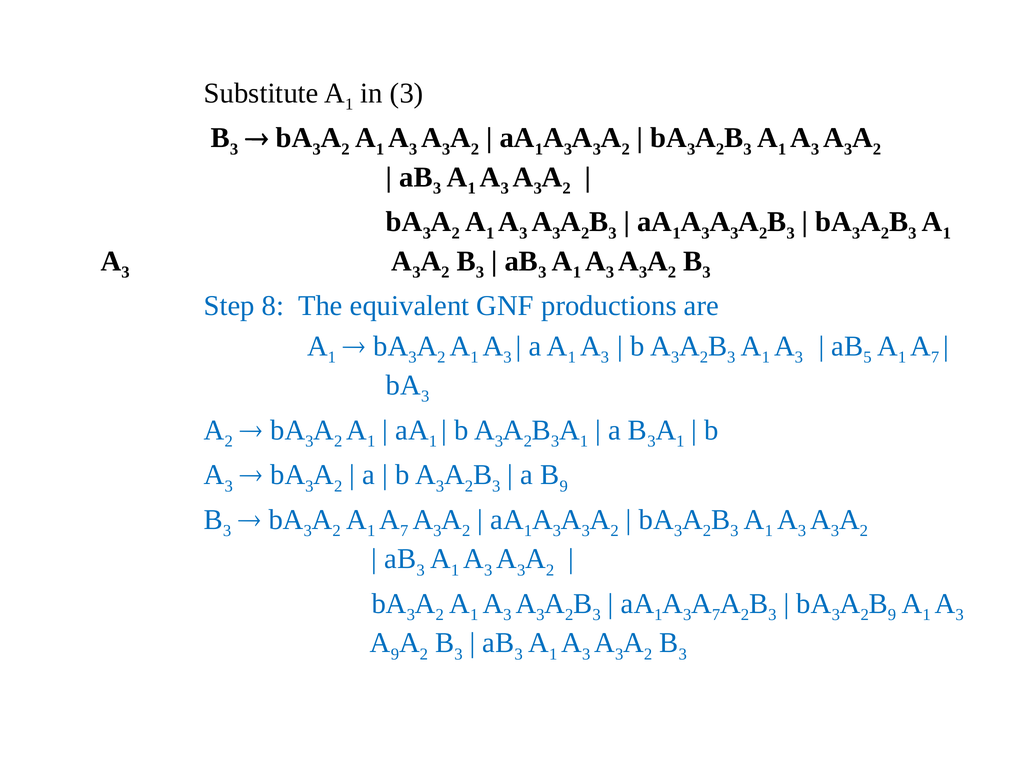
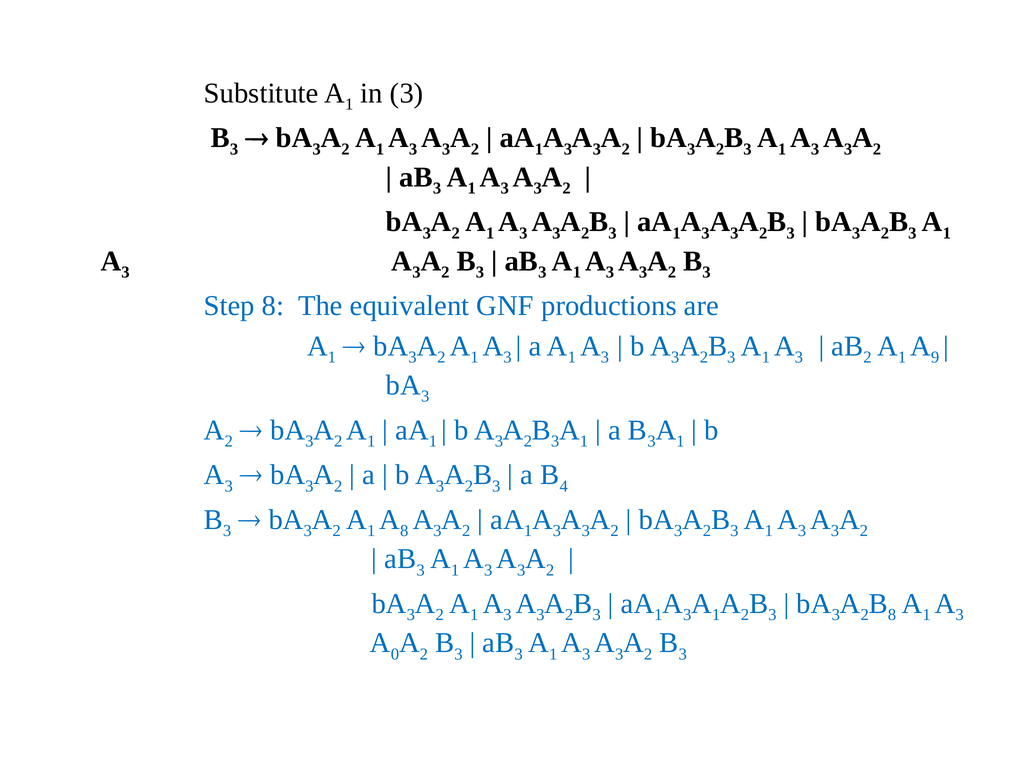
5: 5 -> 2 (868, 357)
7: 7 -> 9 (935, 357)
a B 9: 9 -> 4 (564, 486)
7: 7 -> 8 (404, 531)
A 3 A 7: 7 -> 1 (716, 615)
9: 9 -> 8 (892, 615)
A 9: 9 -> 0 (395, 654)
